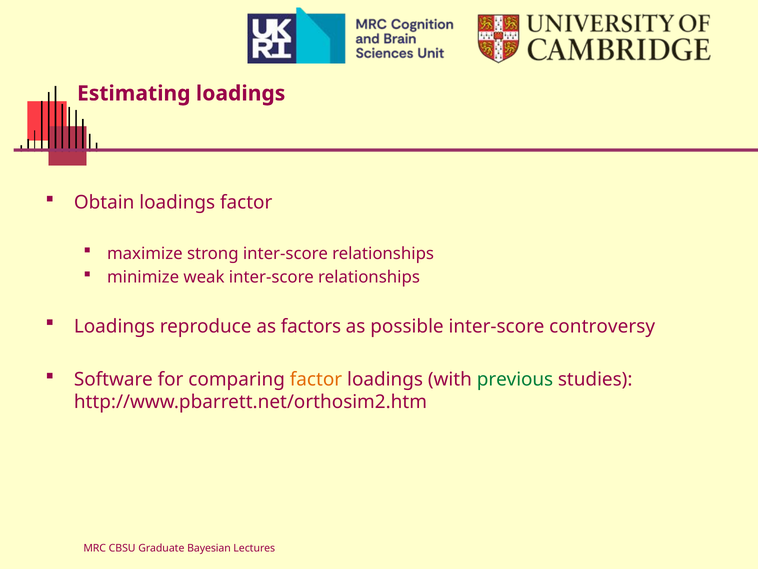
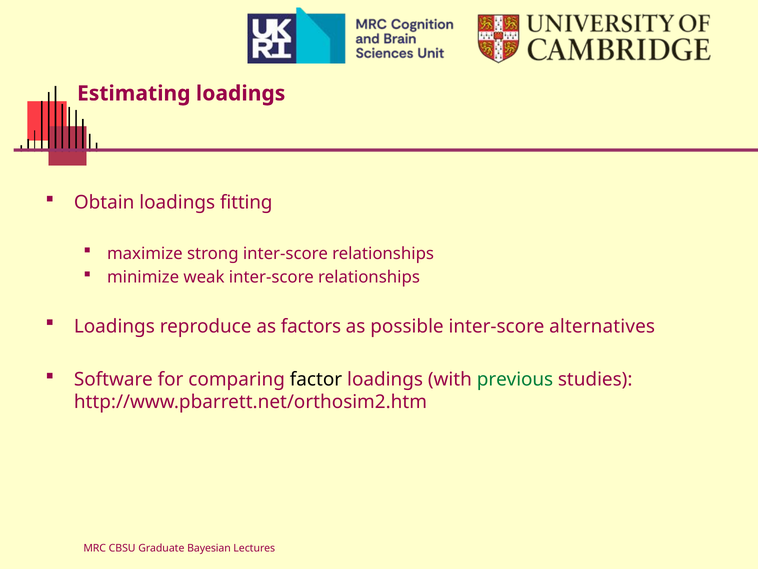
loadings factor: factor -> fitting (246, 202)
controversy: controversy -> alternatives (602, 326)
factor colour: orange -> black (316, 379)
